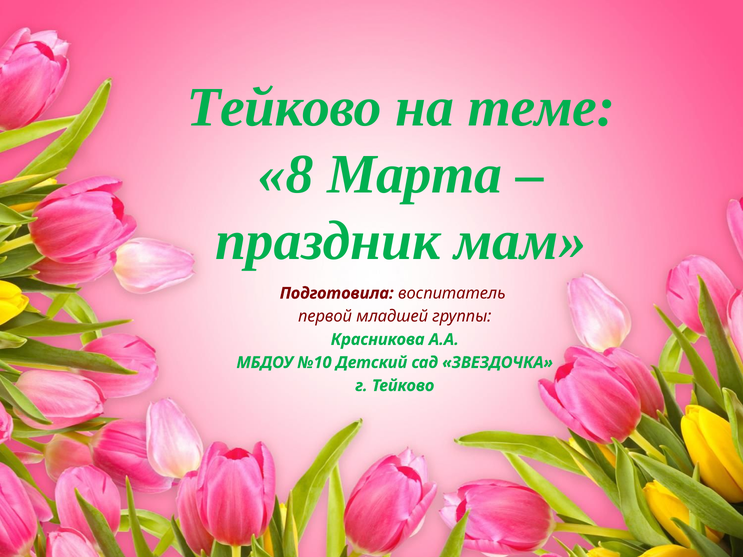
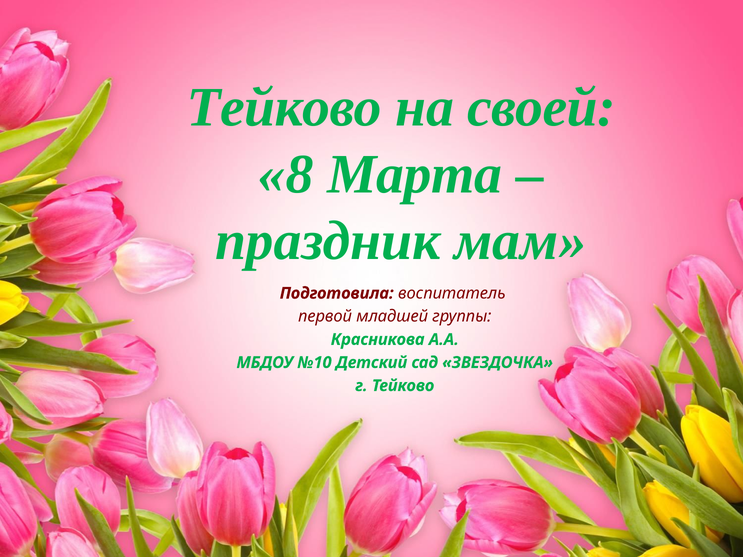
теме: теме -> своей (541, 107)
